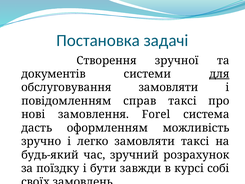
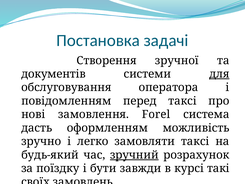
обслуговування замовляти: замовляти -> оператора (168, 87)
справ: справ -> перед (140, 101)
зручний underline: none -> present (134, 155)
собі: собі -> такі (218, 168)
